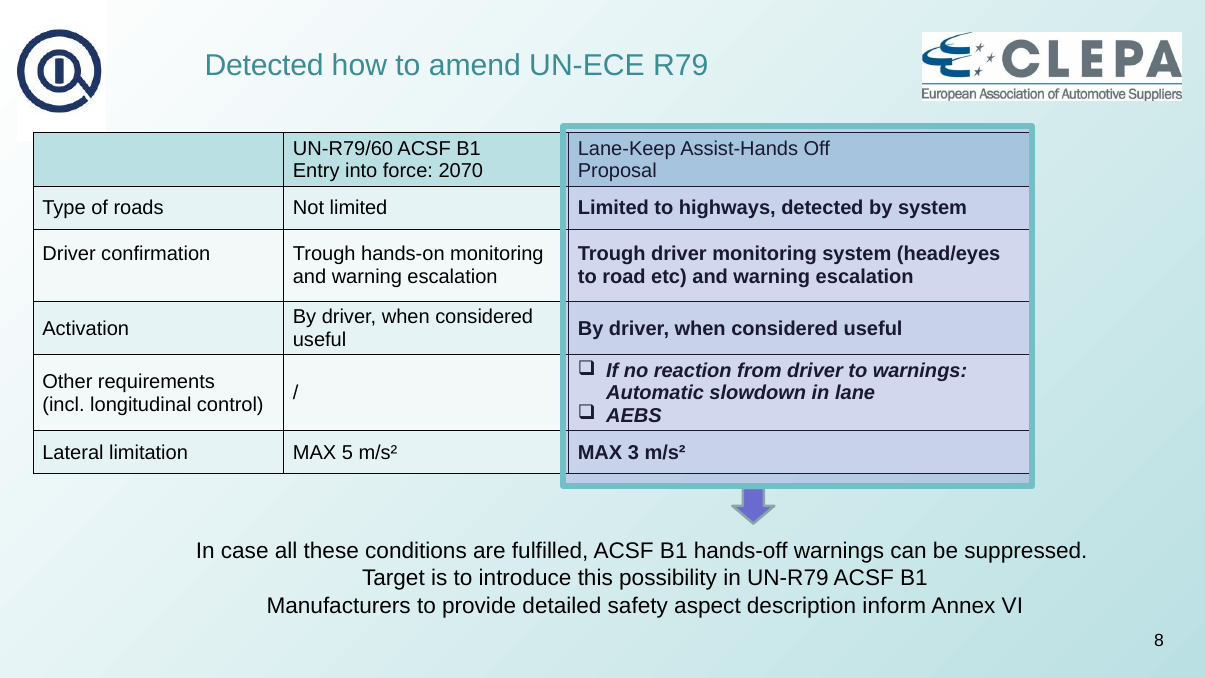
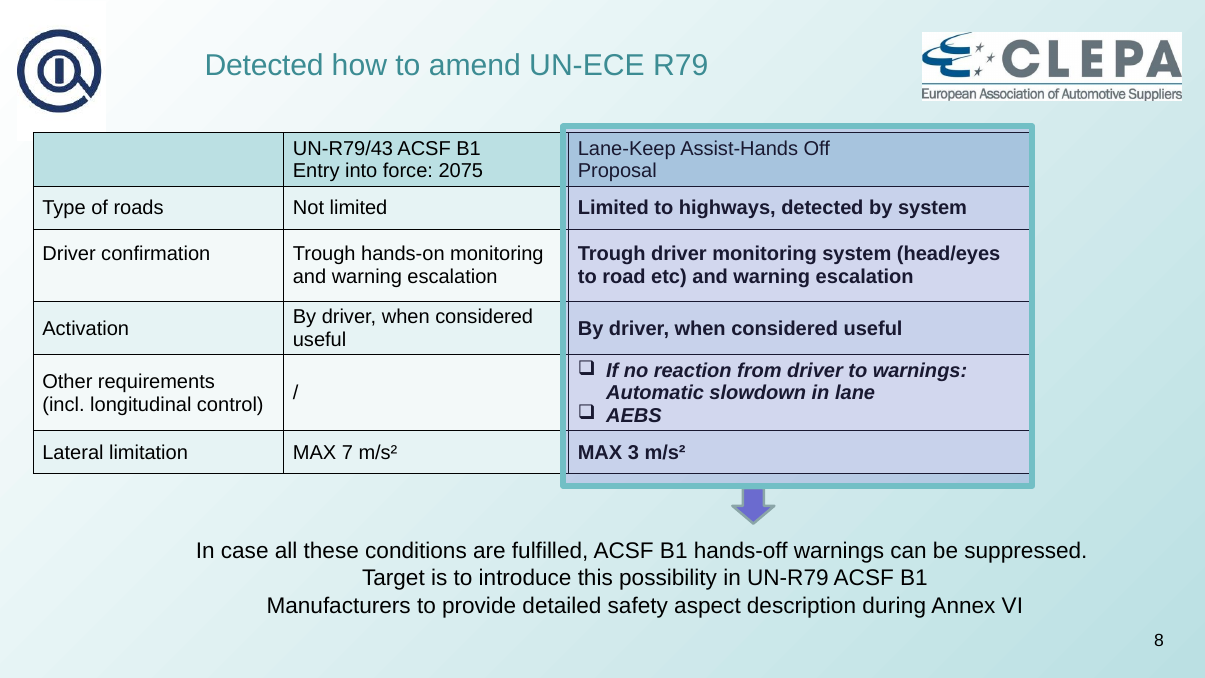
UN-R79/60: UN-R79/60 -> UN-R79/43 (343, 148)
2070: 2070 -> 2075 (461, 171)
5: 5 -> 7 (347, 453)
inform: inform -> during (894, 605)
